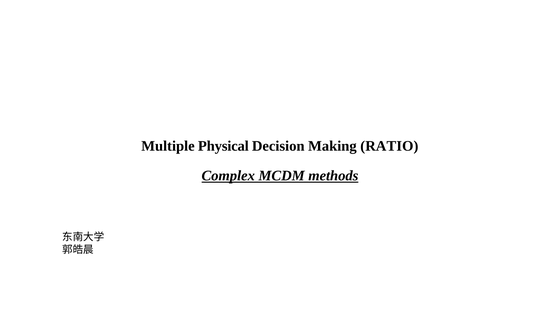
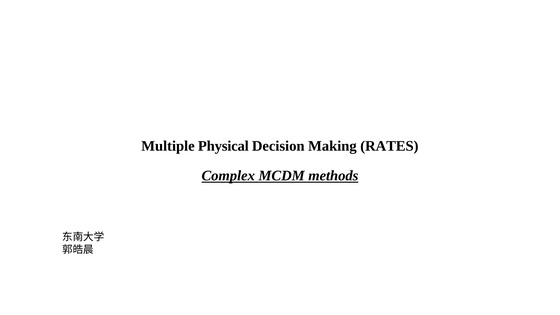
RATIO: RATIO -> RATES (389, 146)
